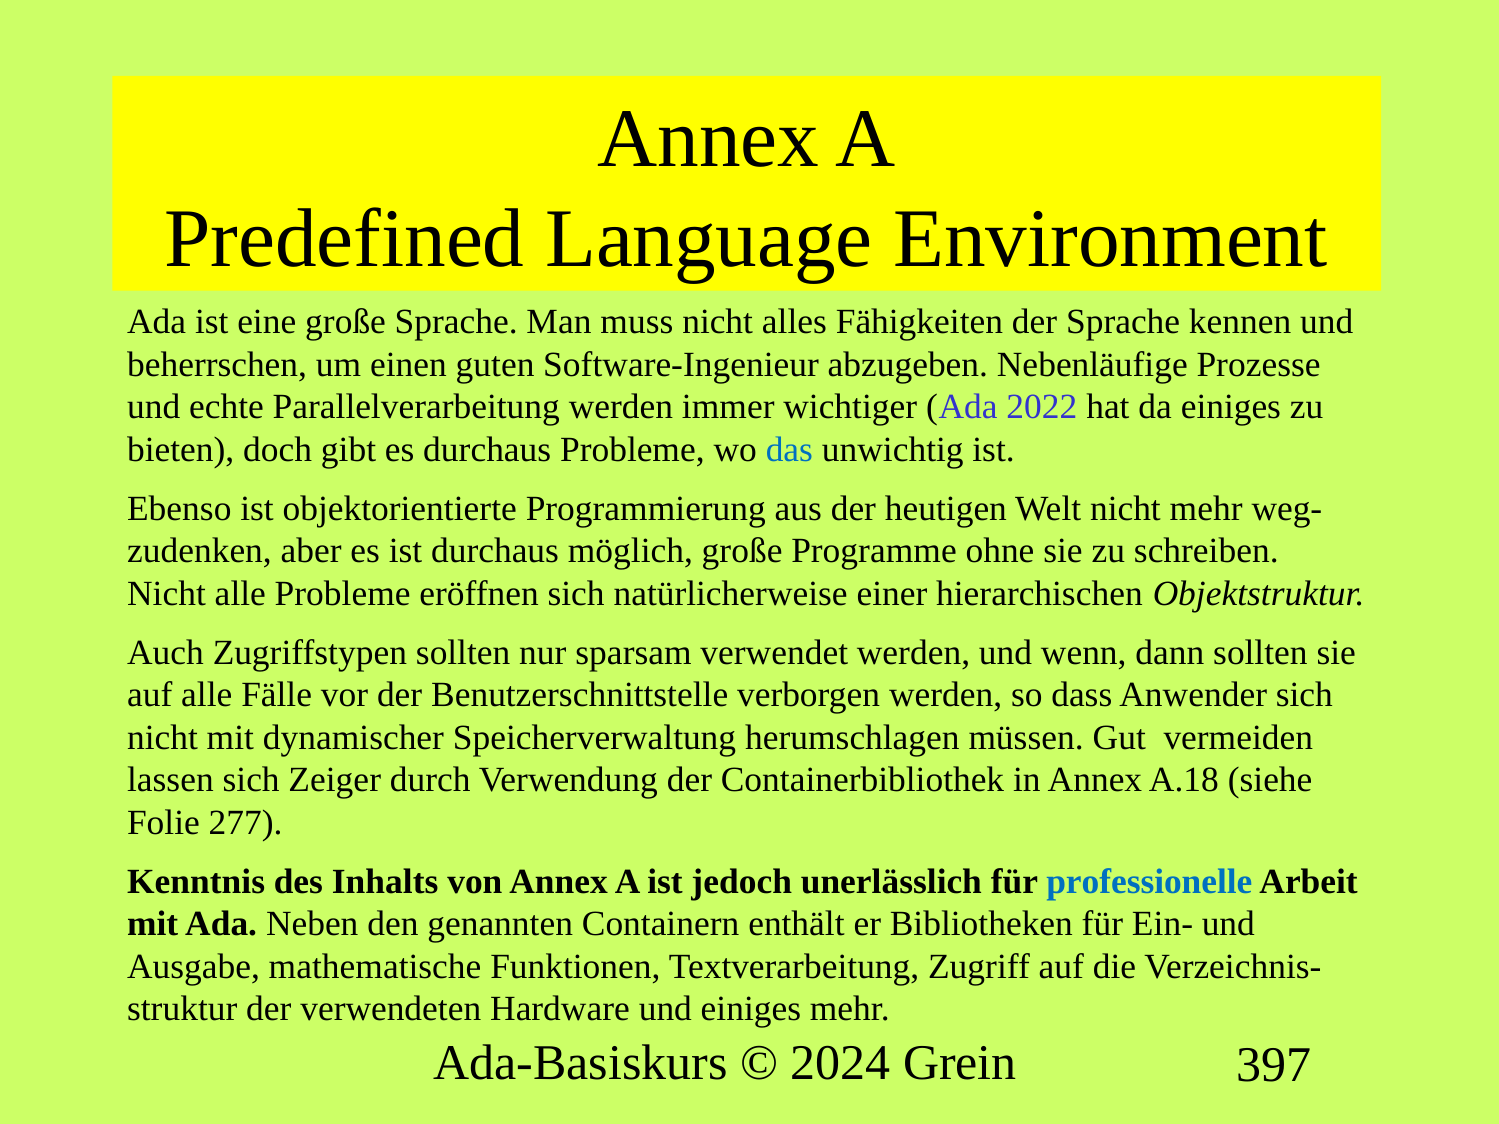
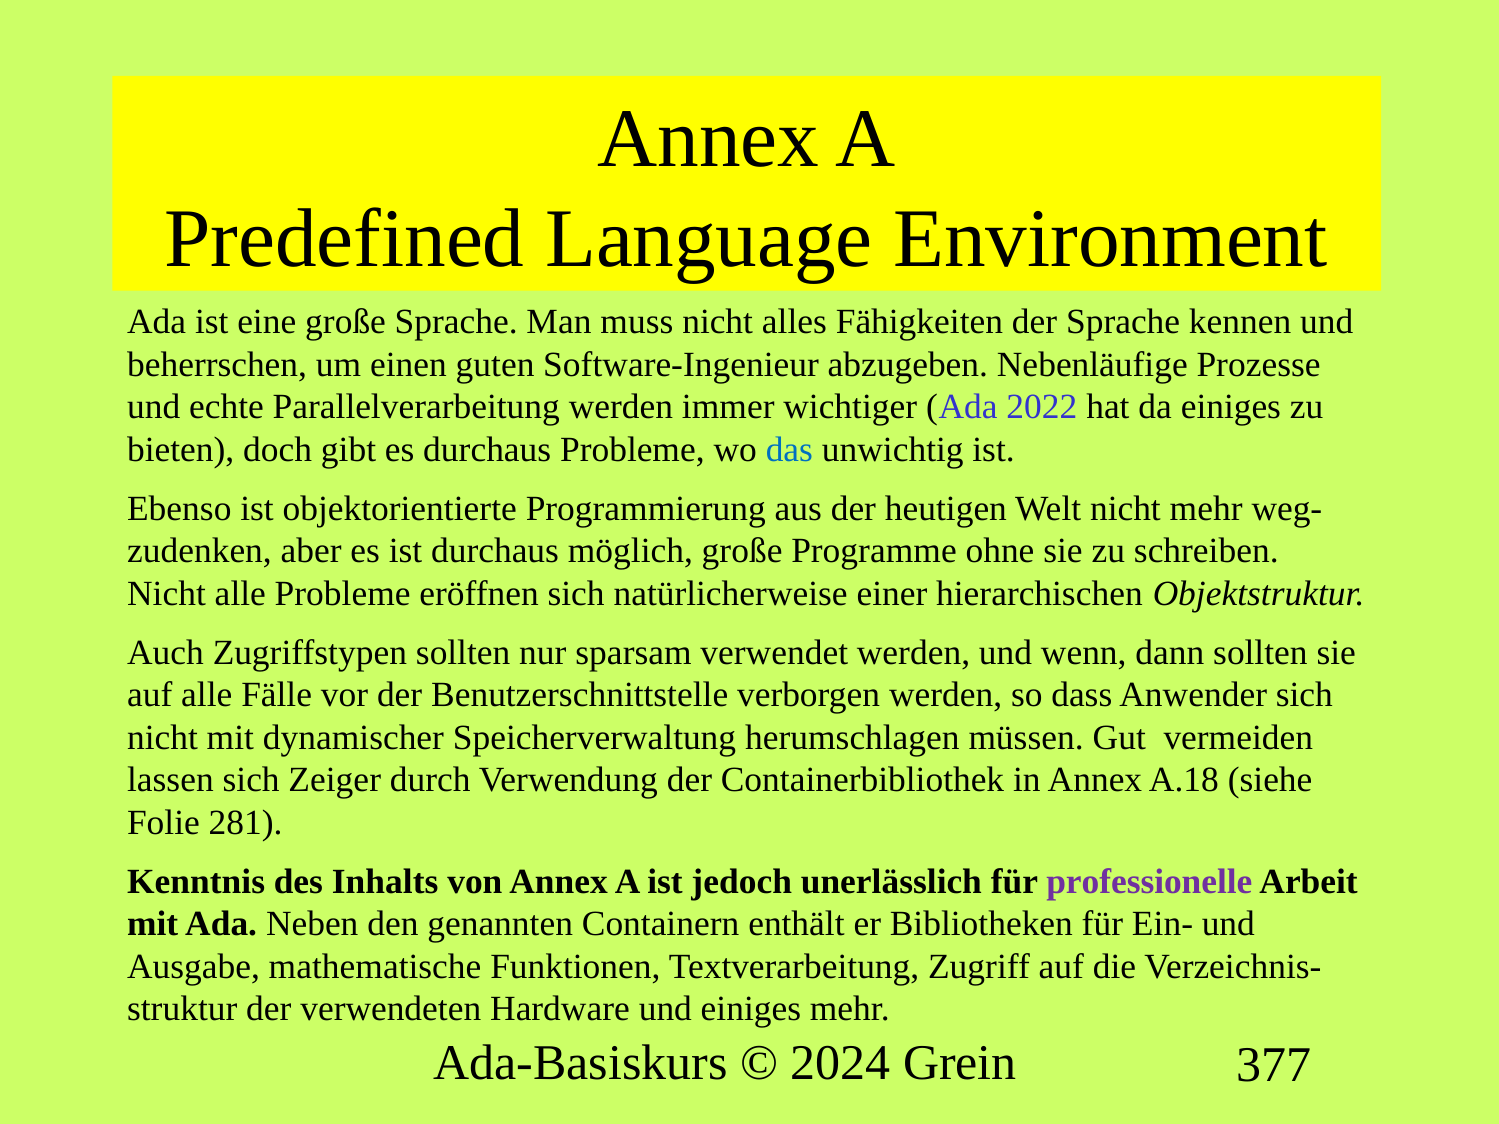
277: 277 -> 281 (246, 823)
professionelle colour: blue -> purple (1149, 882)
397: 397 -> 377 (1274, 1065)
